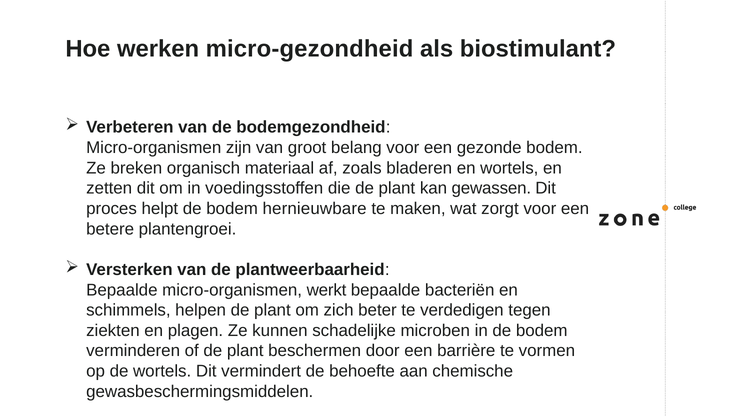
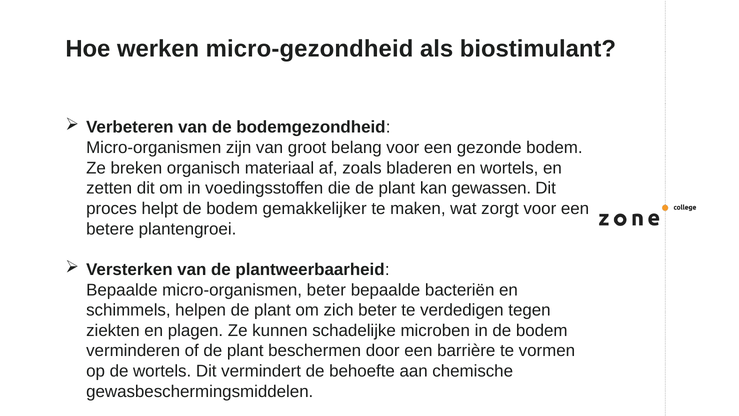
hernieuwbare: hernieuwbare -> gemakkelijker (315, 208)
micro-organismen werkt: werkt -> beter (326, 290)
